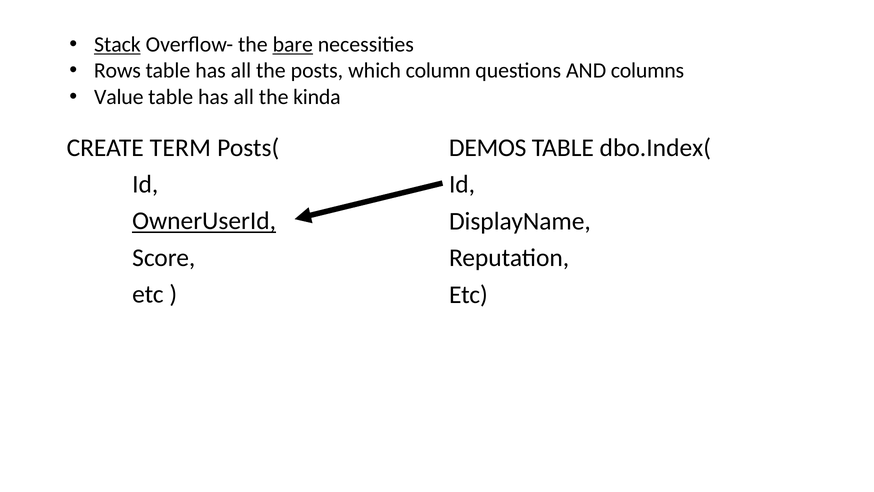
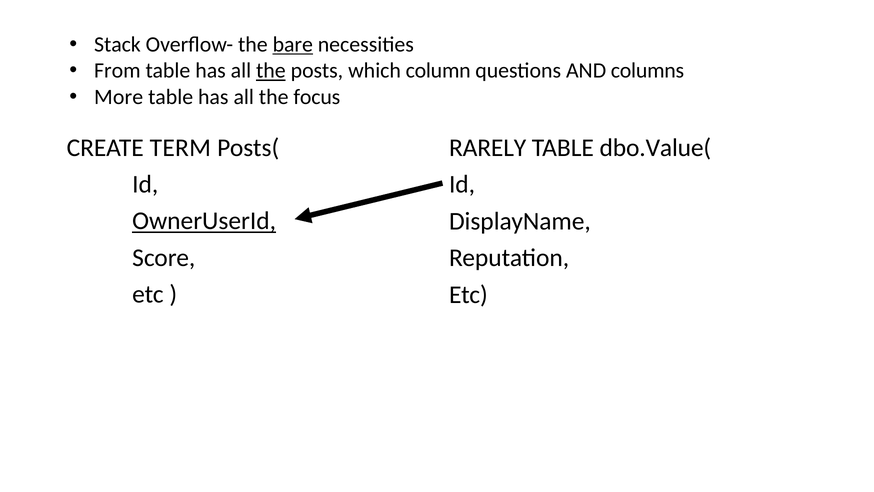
Stack underline: present -> none (117, 45)
Rows: Rows -> From (117, 71)
the underline: none -> present (271, 71)
Value: Value -> More (119, 97)
kinda: kinda -> focus (317, 97)
DEMOS: DEMOS -> RARELY (488, 148)
dbo.Index(: dbo.Index( -> dbo.Value( (655, 148)
